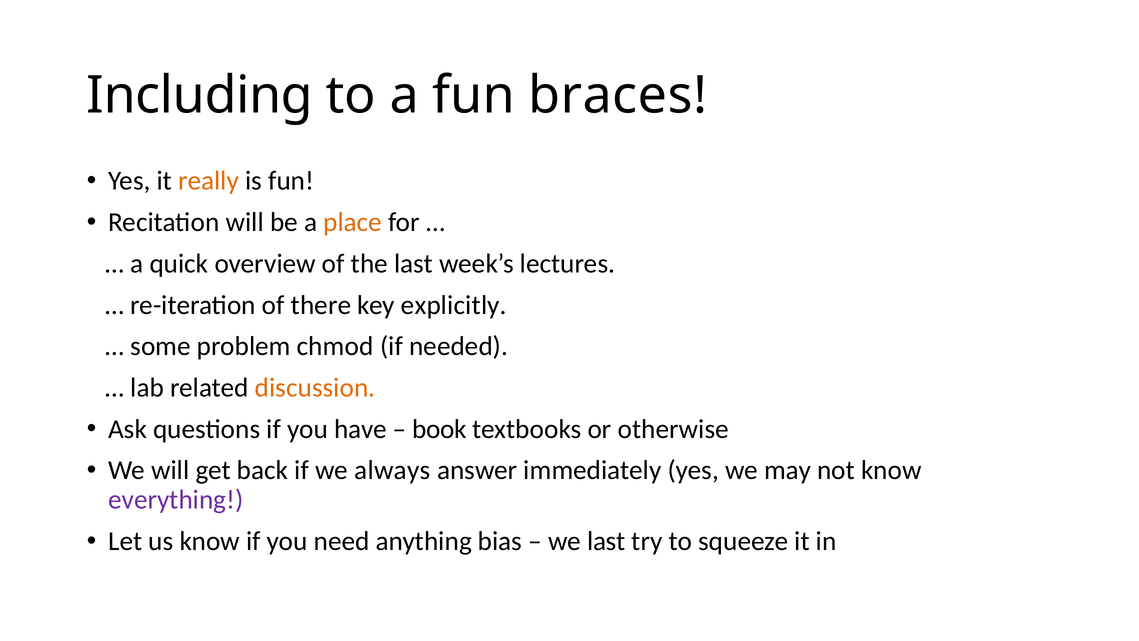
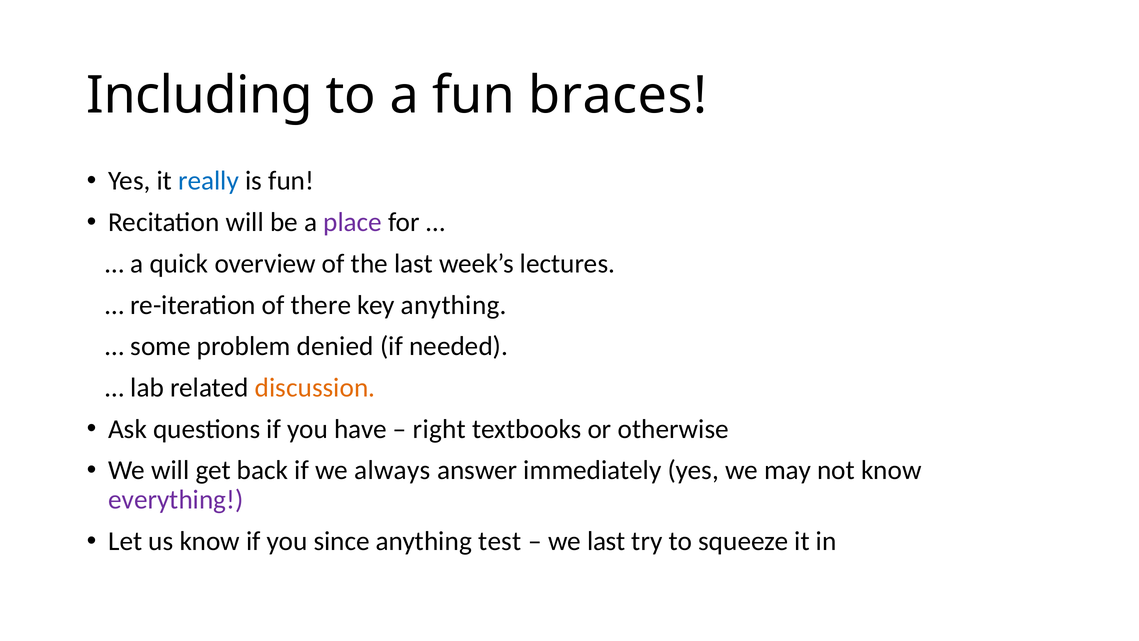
really colour: orange -> blue (209, 181)
place colour: orange -> purple (353, 222)
key explicitly: explicitly -> anything (454, 305)
chmod: chmod -> denied (335, 346)
book: book -> right (439, 429)
need: need -> since (342, 541)
bias: bias -> test (500, 541)
